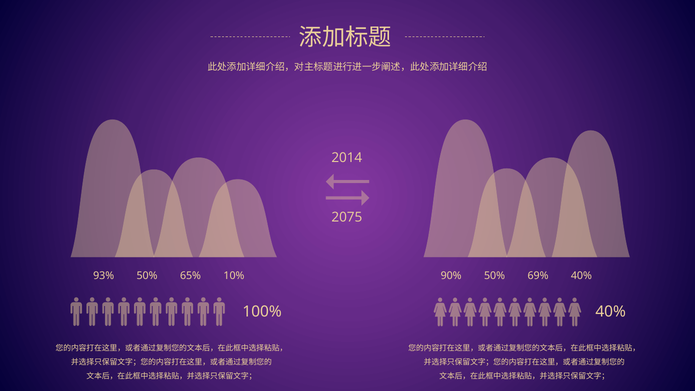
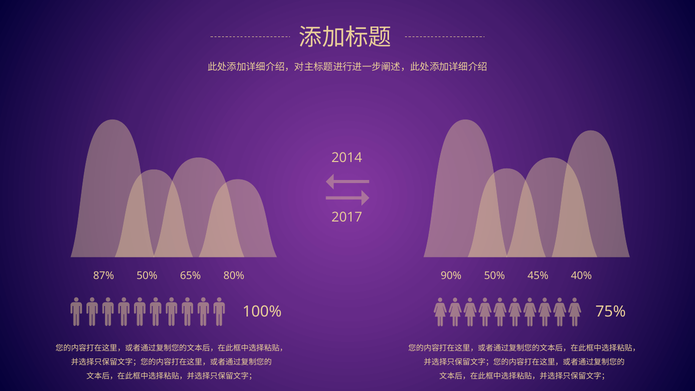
2075: 2075 -> 2017 (347, 217)
93%: 93% -> 87% (104, 276)
10%: 10% -> 80% (234, 276)
69%: 69% -> 45% (538, 276)
40%: 40% -> 75% (611, 312)
